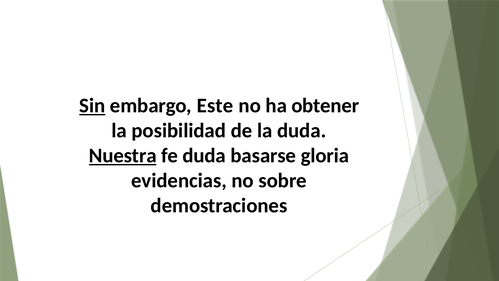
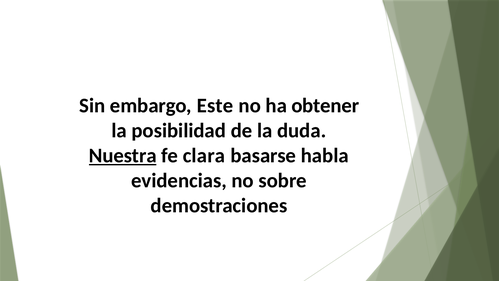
Sin underline: present -> none (92, 106)
fe duda: duda -> clara (204, 155)
gloria: gloria -> habla (325, 155)
